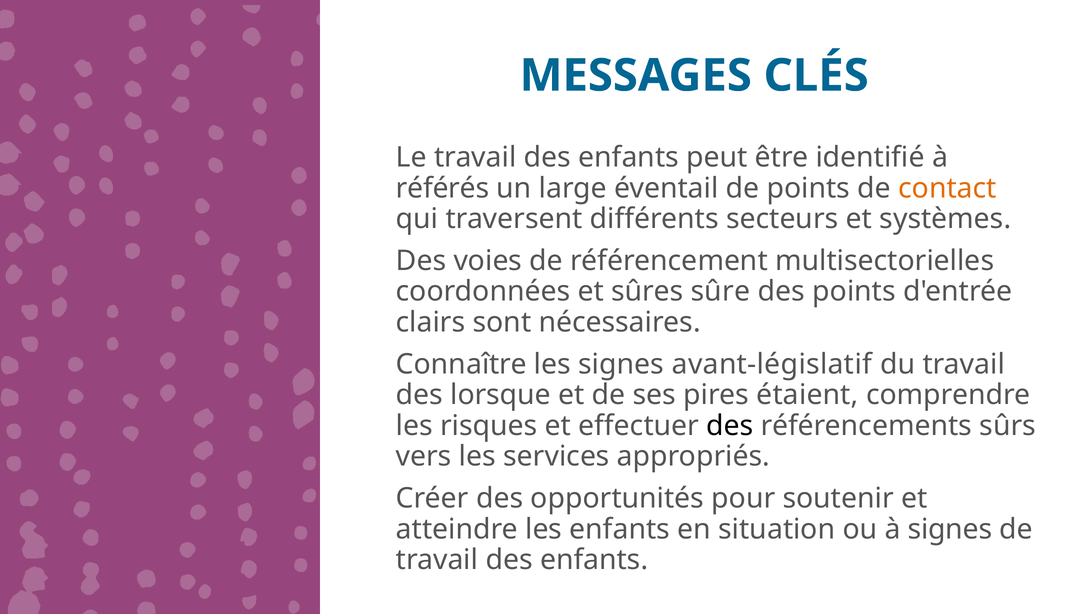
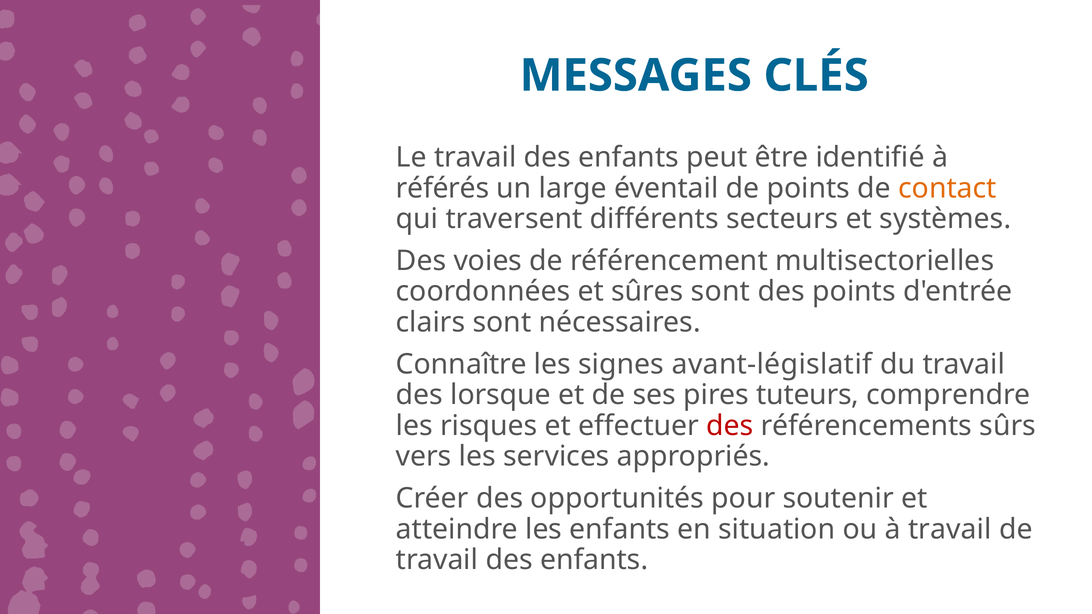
sûres sûre: sûre -> sont (720, 292)
étaient: étaient -> tuteurs (808, 395)
des colour: black -> red (730, 426)
à signes: signes -> travail (950, 529)
